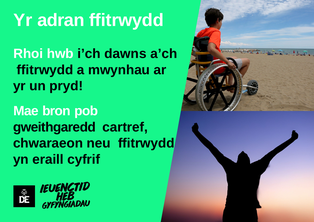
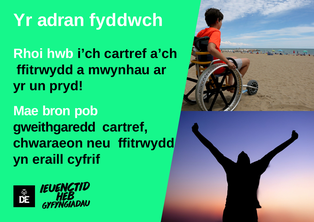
adran fﬁtrwydd: fﬁtrwydd -> fyddwch (126, 20)
i’ch dawns: dawns -> cartref (125, 54)
